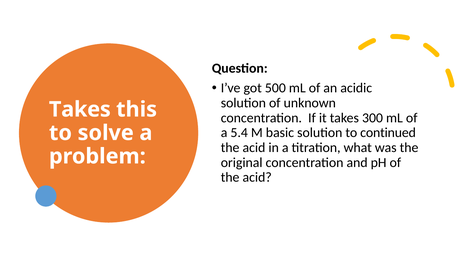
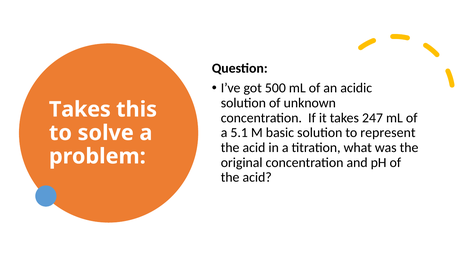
300: 300 -> 247 (372, 118)
5.4: 5.4 -> 5.1 (239, 133)
continued: continued -> represent (388, 133)
